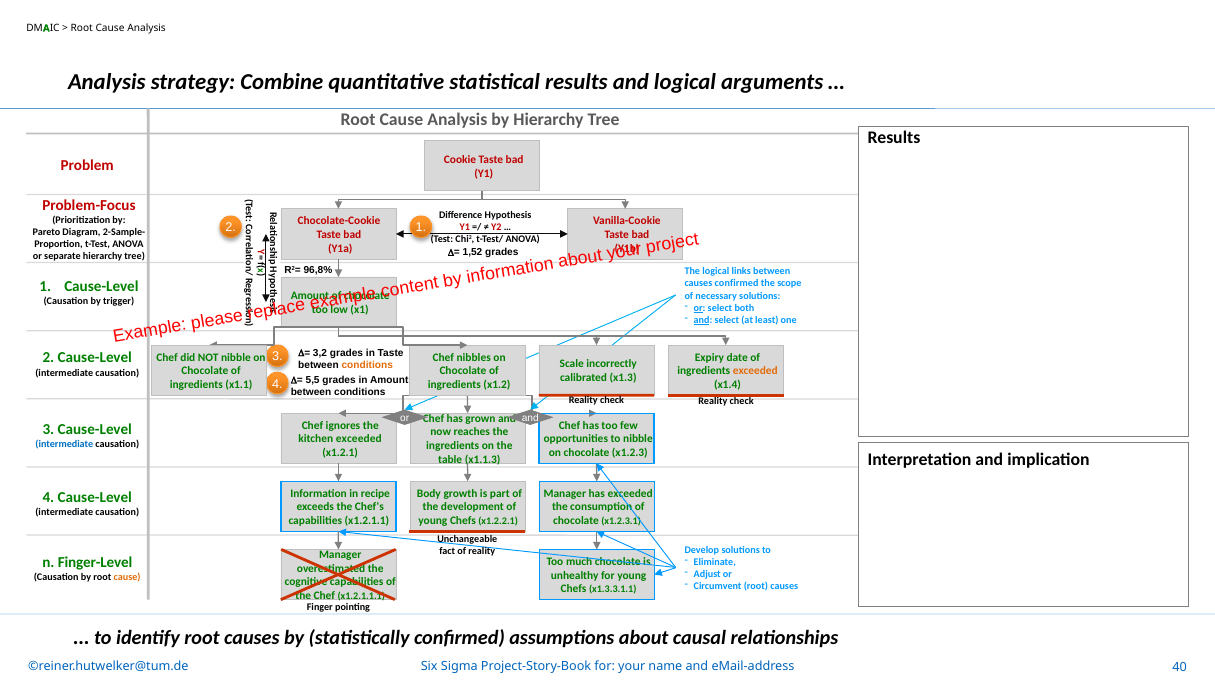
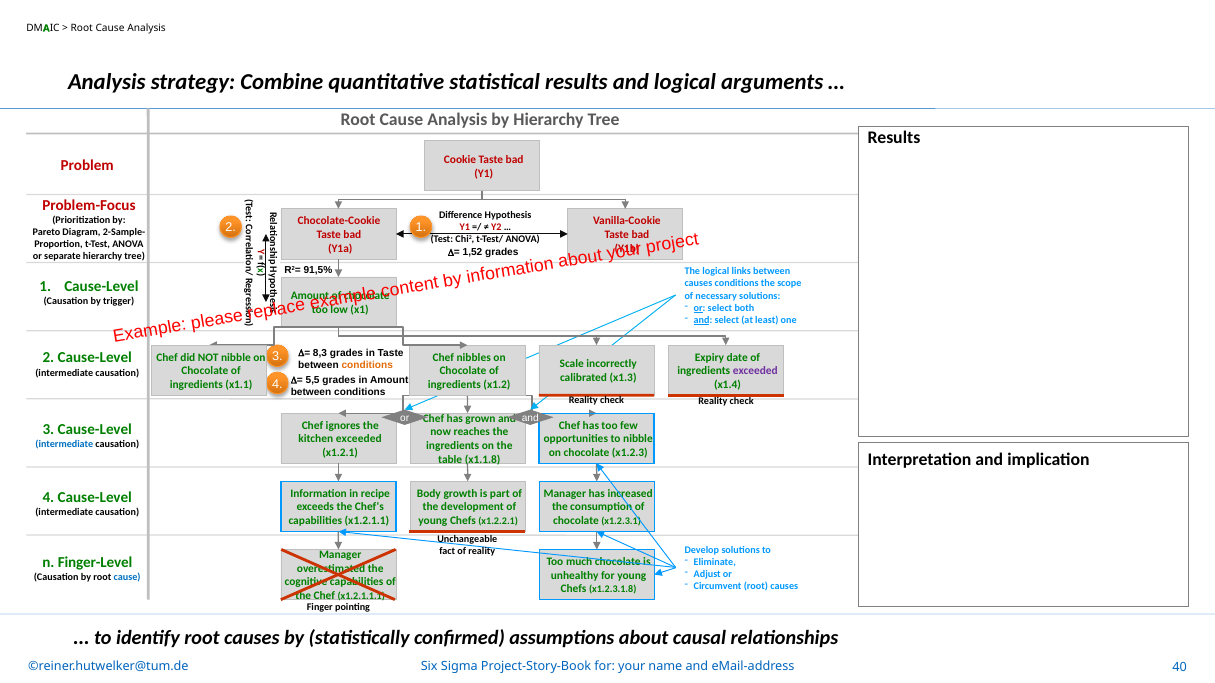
96,8%: 96,8% -> 91,5% (318, 270)
causes confirmed: confirmed -> conditions (737, 284)
3,2: 3,2 -> 8,3 (320, 353)
exceeded colour: orange -> purple (755, 371)
x1.1.3: x1.1.3 -> x1.1.8 (483, 460)
has exceeded: exceeded -> increased (630, 494)
cause colour: orange -> blue (127, 578)
x1.3.3.1.1: x1.3.3.1.1 -> x1.2.3.1.8 (613, 590)
